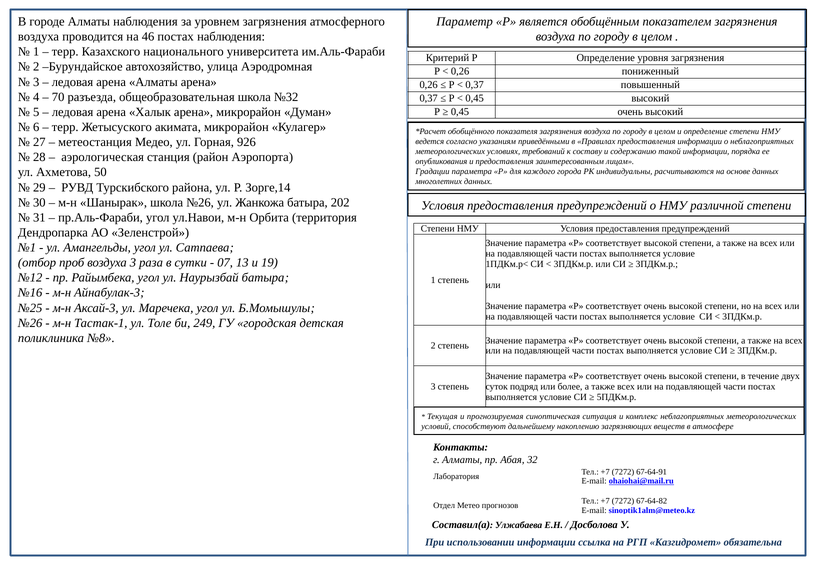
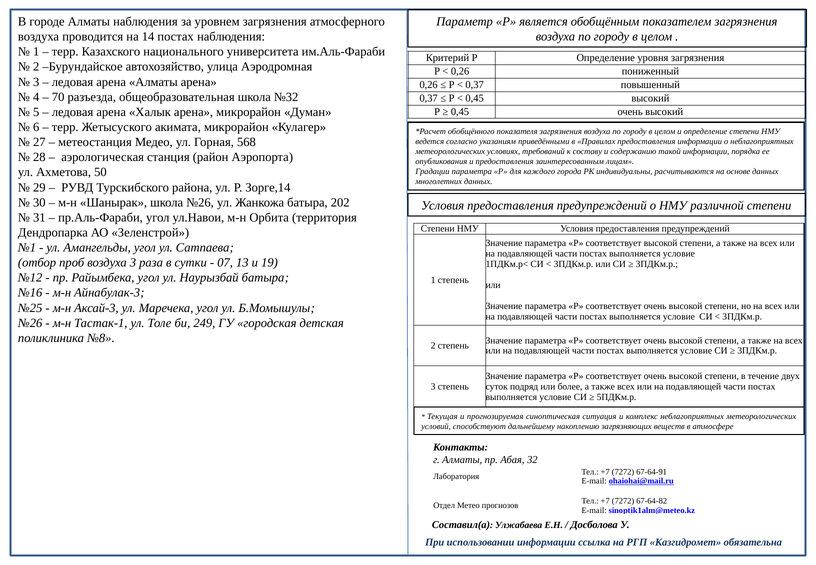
46: 46 -> 14 (148, 37)
926: 926 -> 568 (246, 142)
